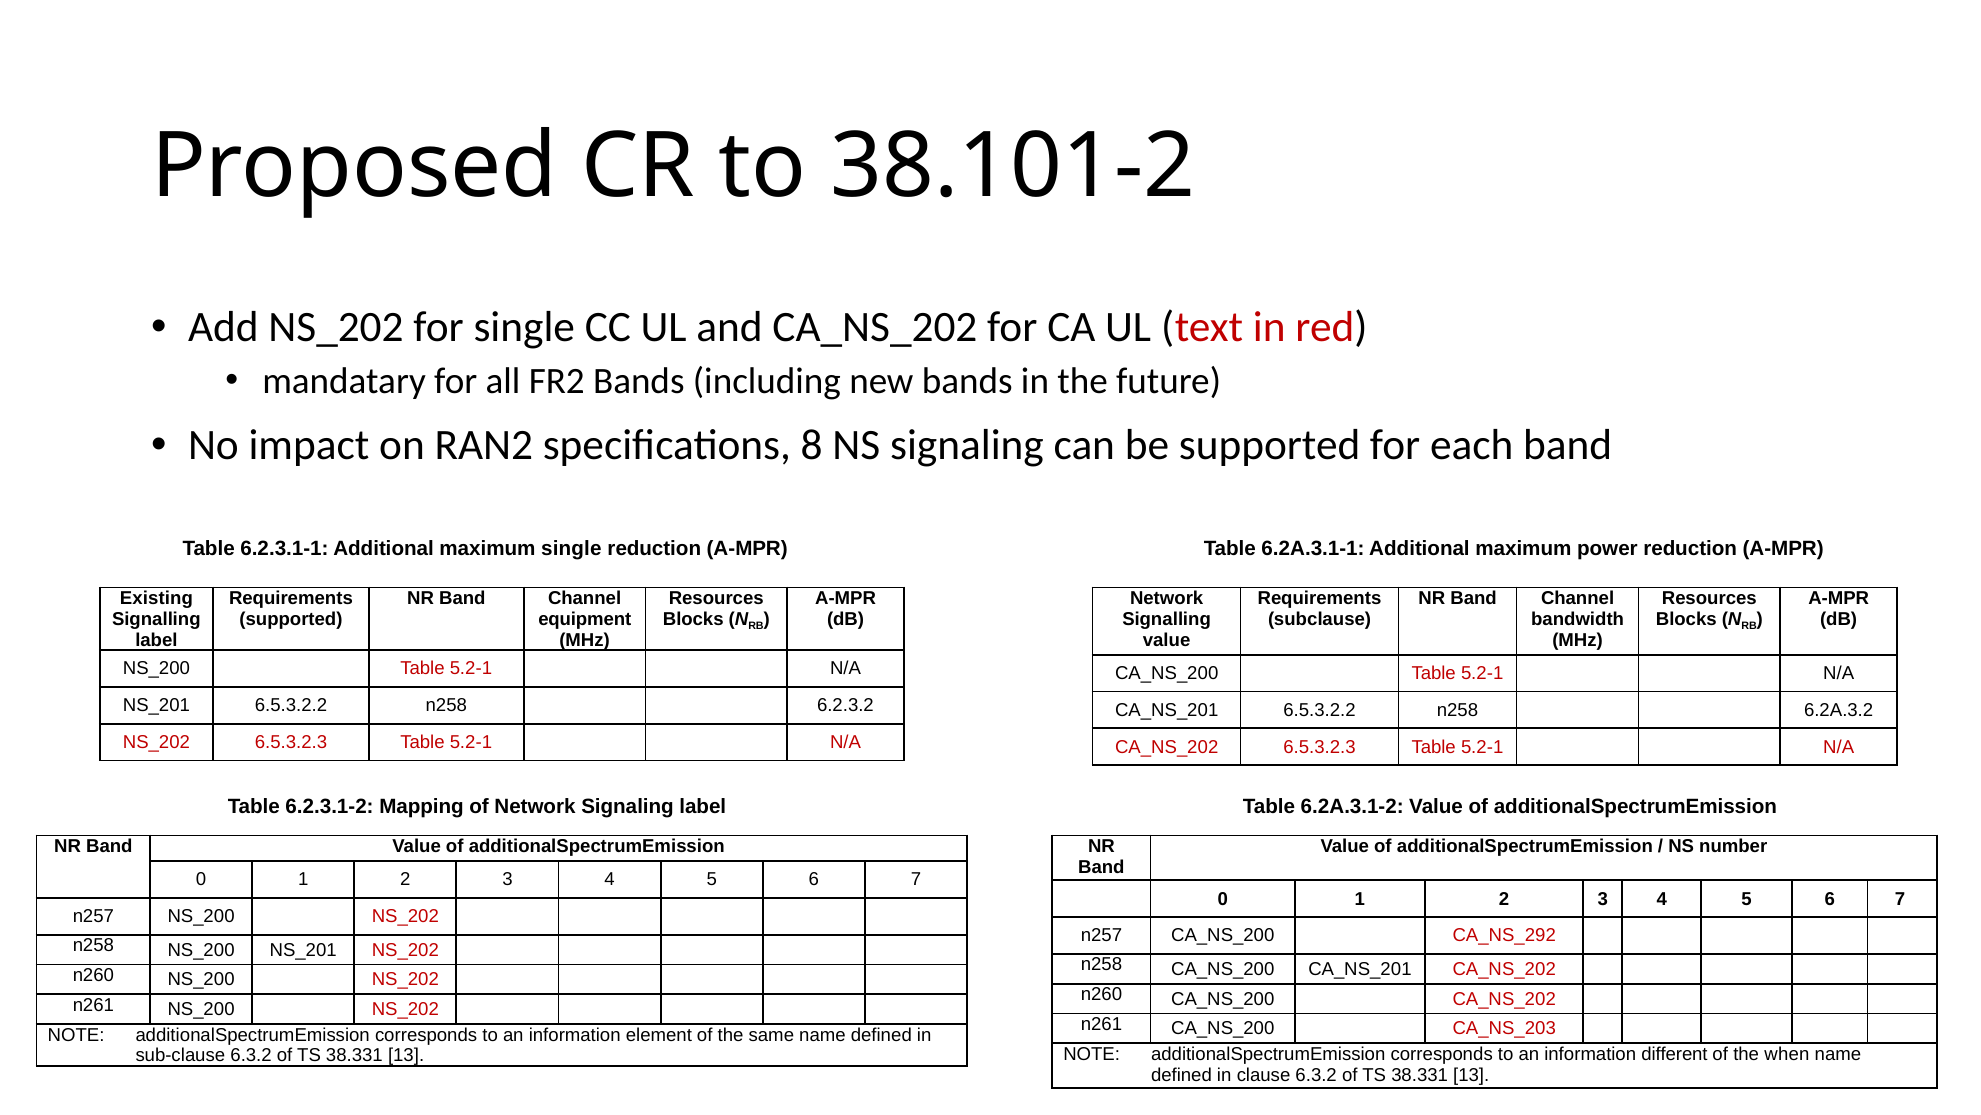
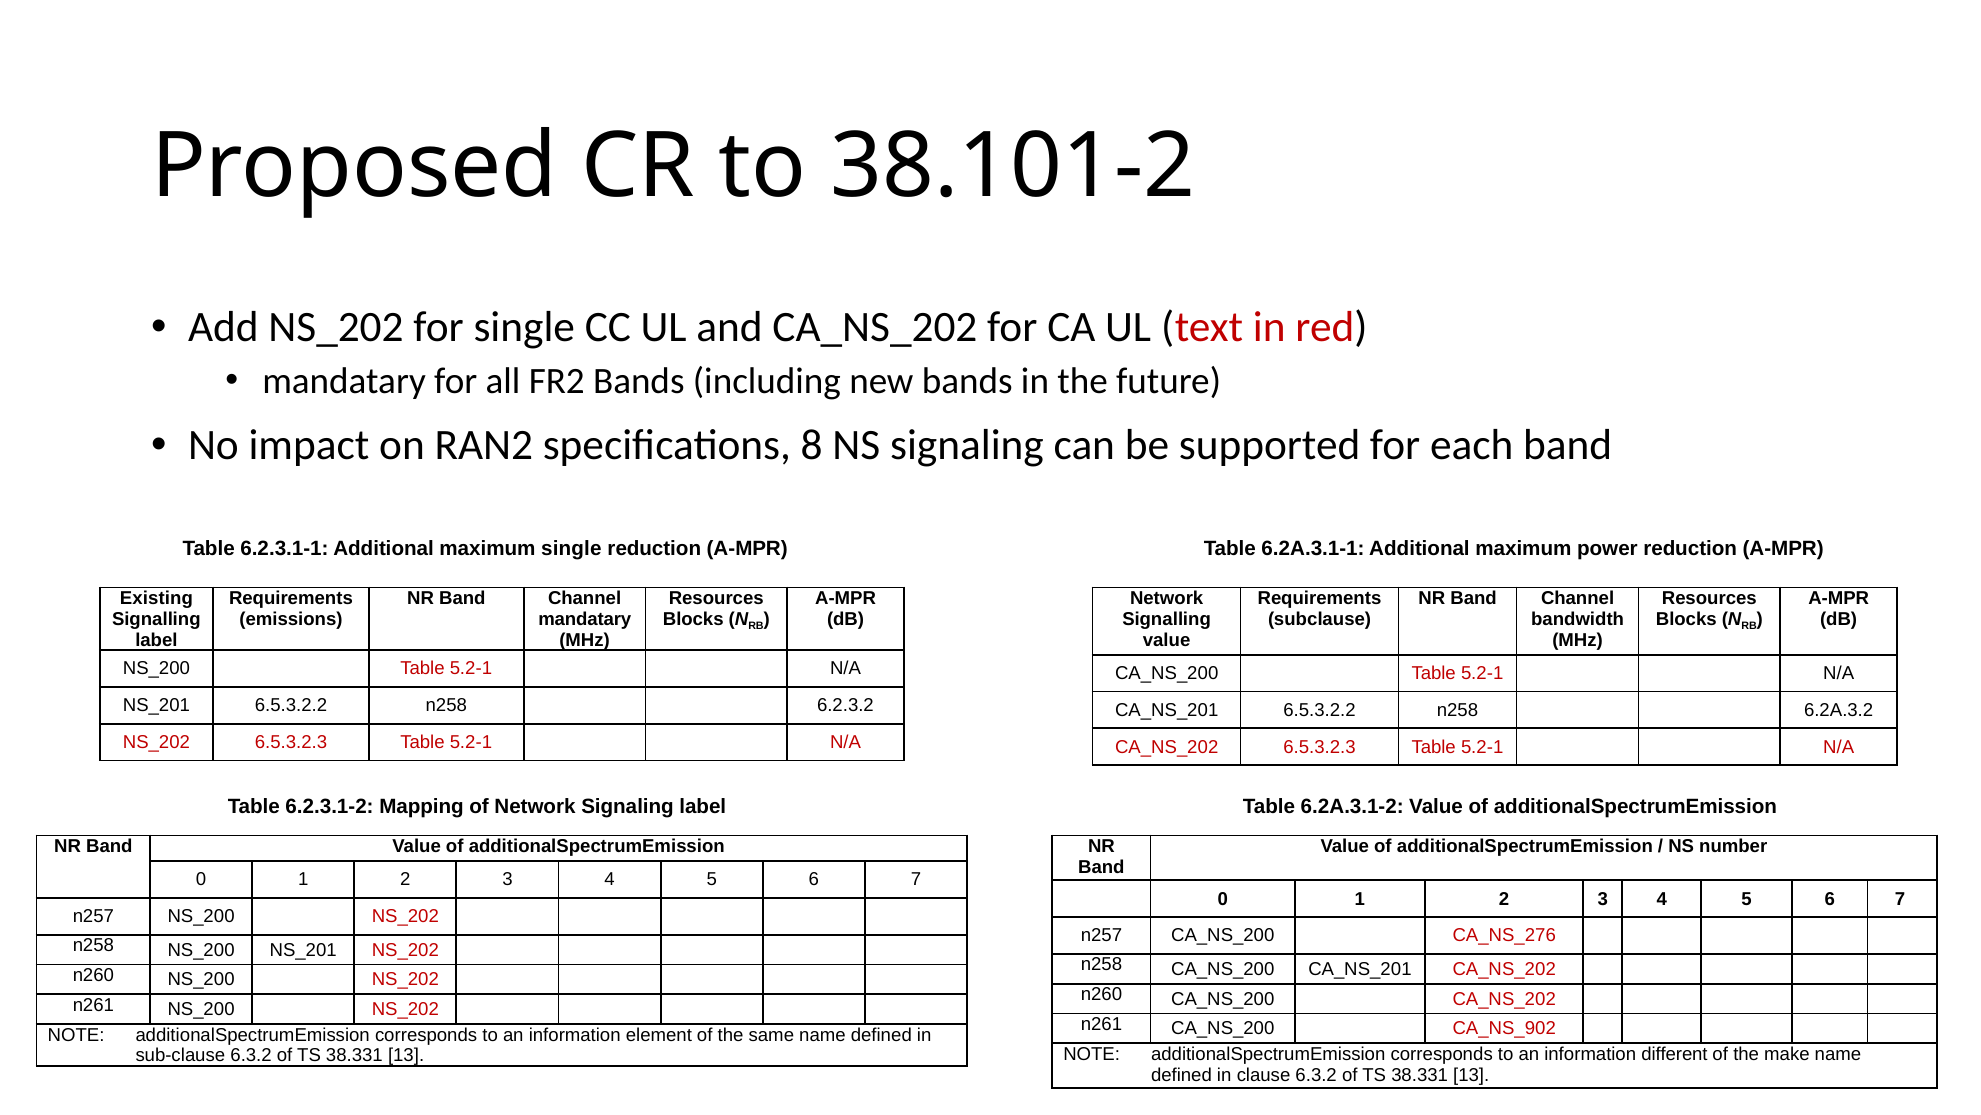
supported: supported -> emissions (291, 619)
equipment: equipment -> mandatary (585, 619)
CA_NS_292: CA_NS_292 -> CA_NS_276 (1504, 935)
CA_NS_203: CA_NS_203 -> CA_NS_902 (1504, 1028)
when: when -> make (1787, 1053)
